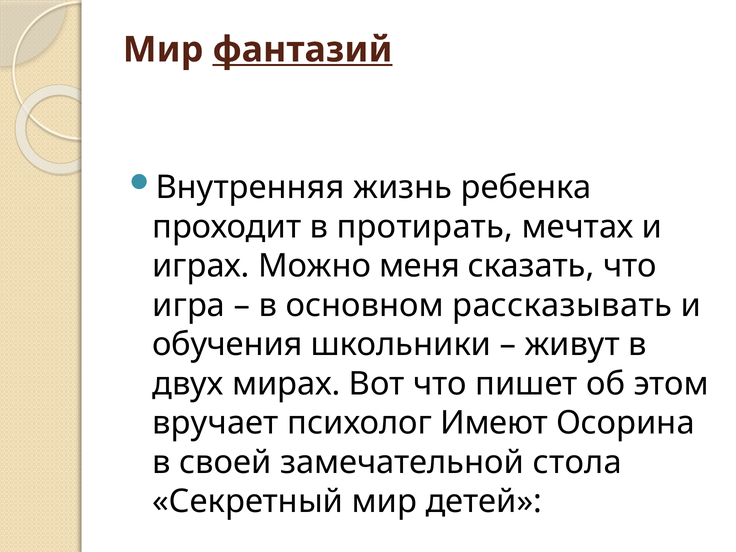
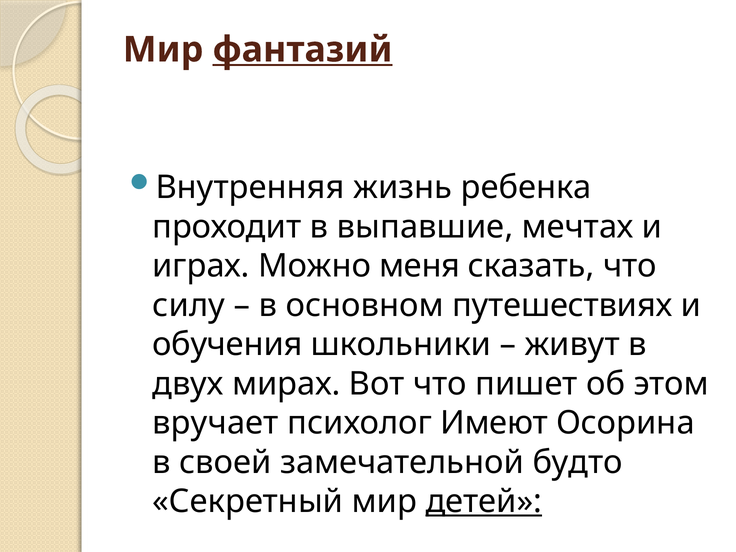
протирать: протирать -> выпавшие (425, 227)
игра: игра -> силу (189, 305)
рассказывать: рассказывать -> путешествиях (562, 305)
стола: стола -> будто (578, 462)
детей underline: none -> present (484, 502)
